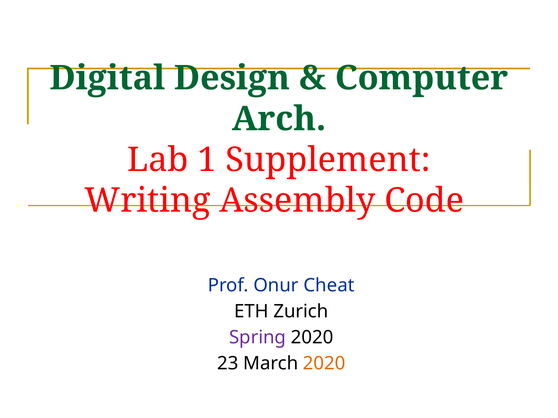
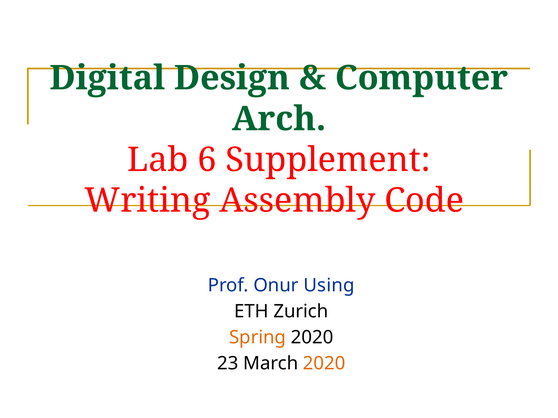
1: 1 -> 6 (207, 160)
Cheat: Cheat -> Using (329, 286)
Spring colour: purple -> orange (258, 338)
